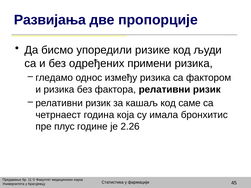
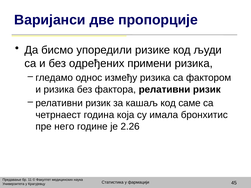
Развијања: Развијања -> Варијанси (50, 20)
плус: плус -> него (64, 127)
